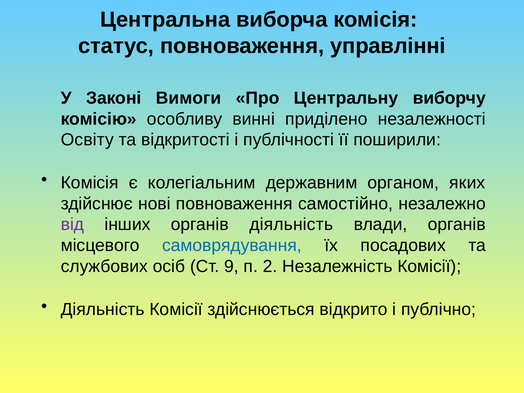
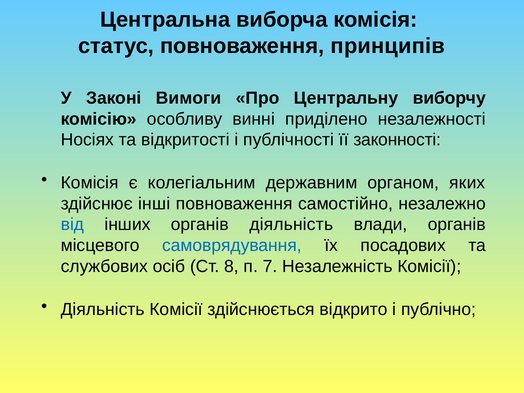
управлінні: управлінні -> принципів (388, 46)
Освіту: Освіту -> Носіях (87, 140)
поширили: поширили -> законності (397, 140)
нові: нові -> інші (154, 204)
від colour: purple -> blue (72, 225)
9: 9 -> 8 (231, 266)
2: 2 -> 7 (270, 266)
